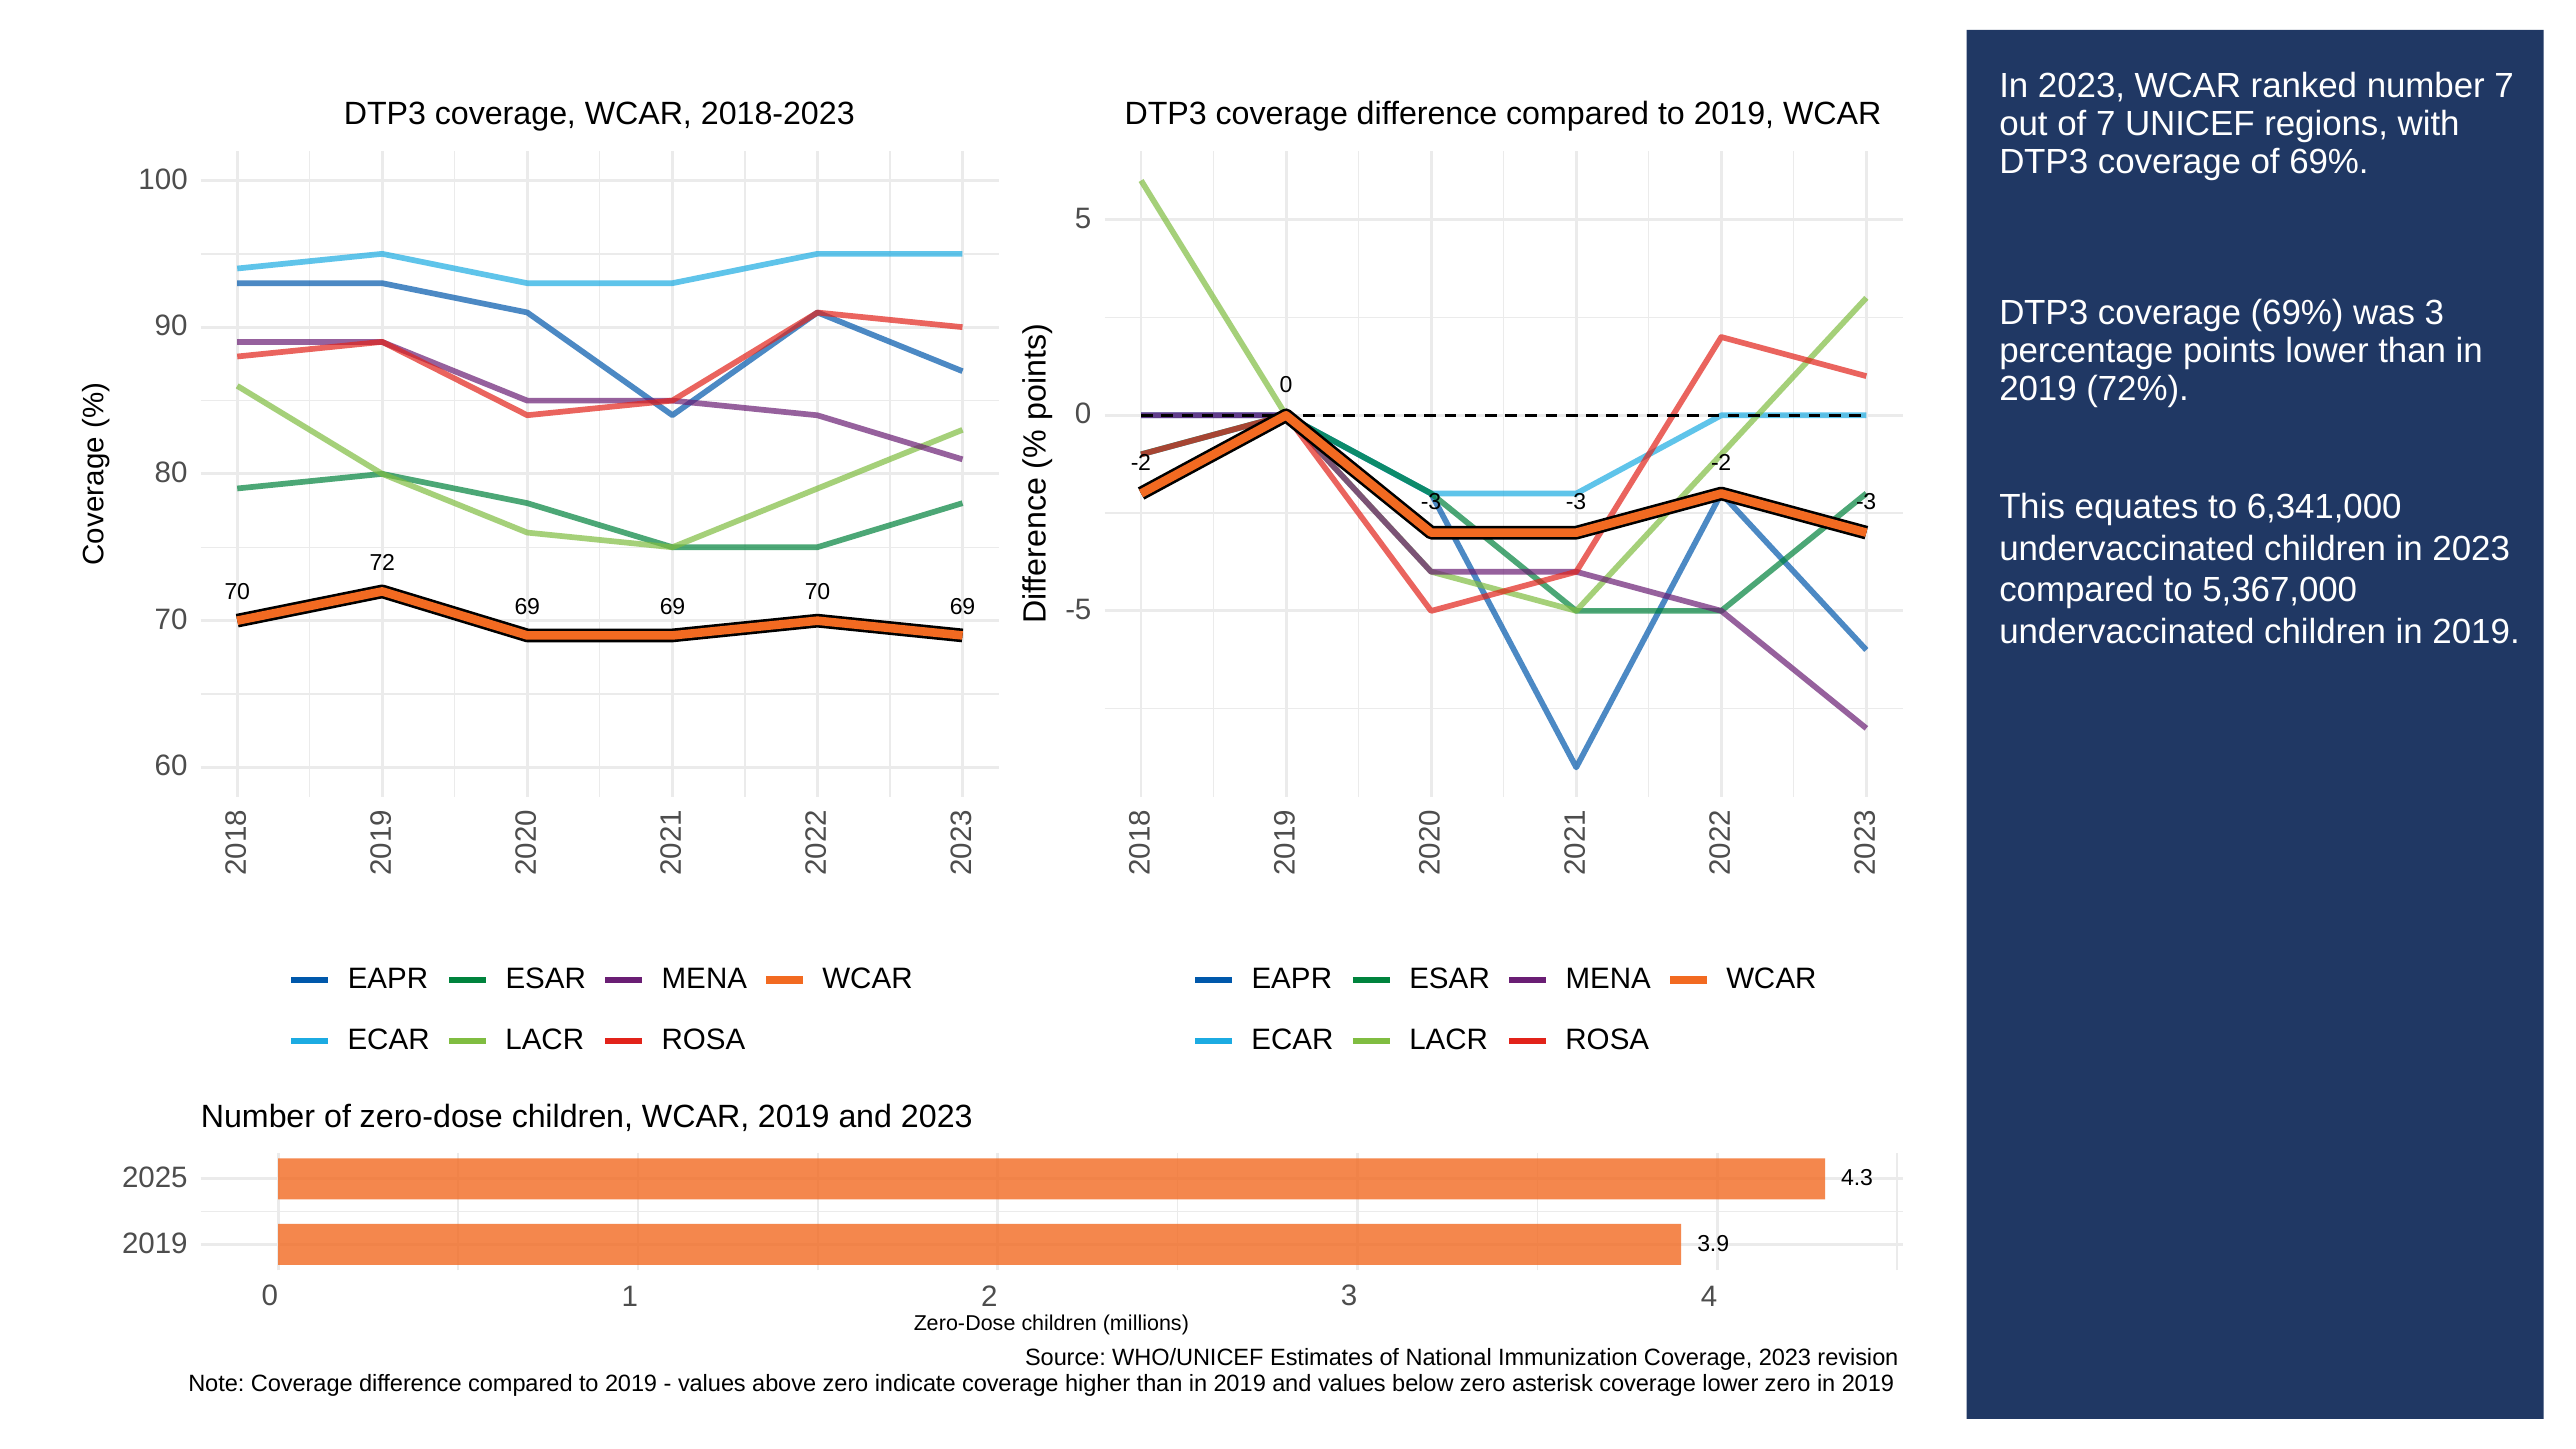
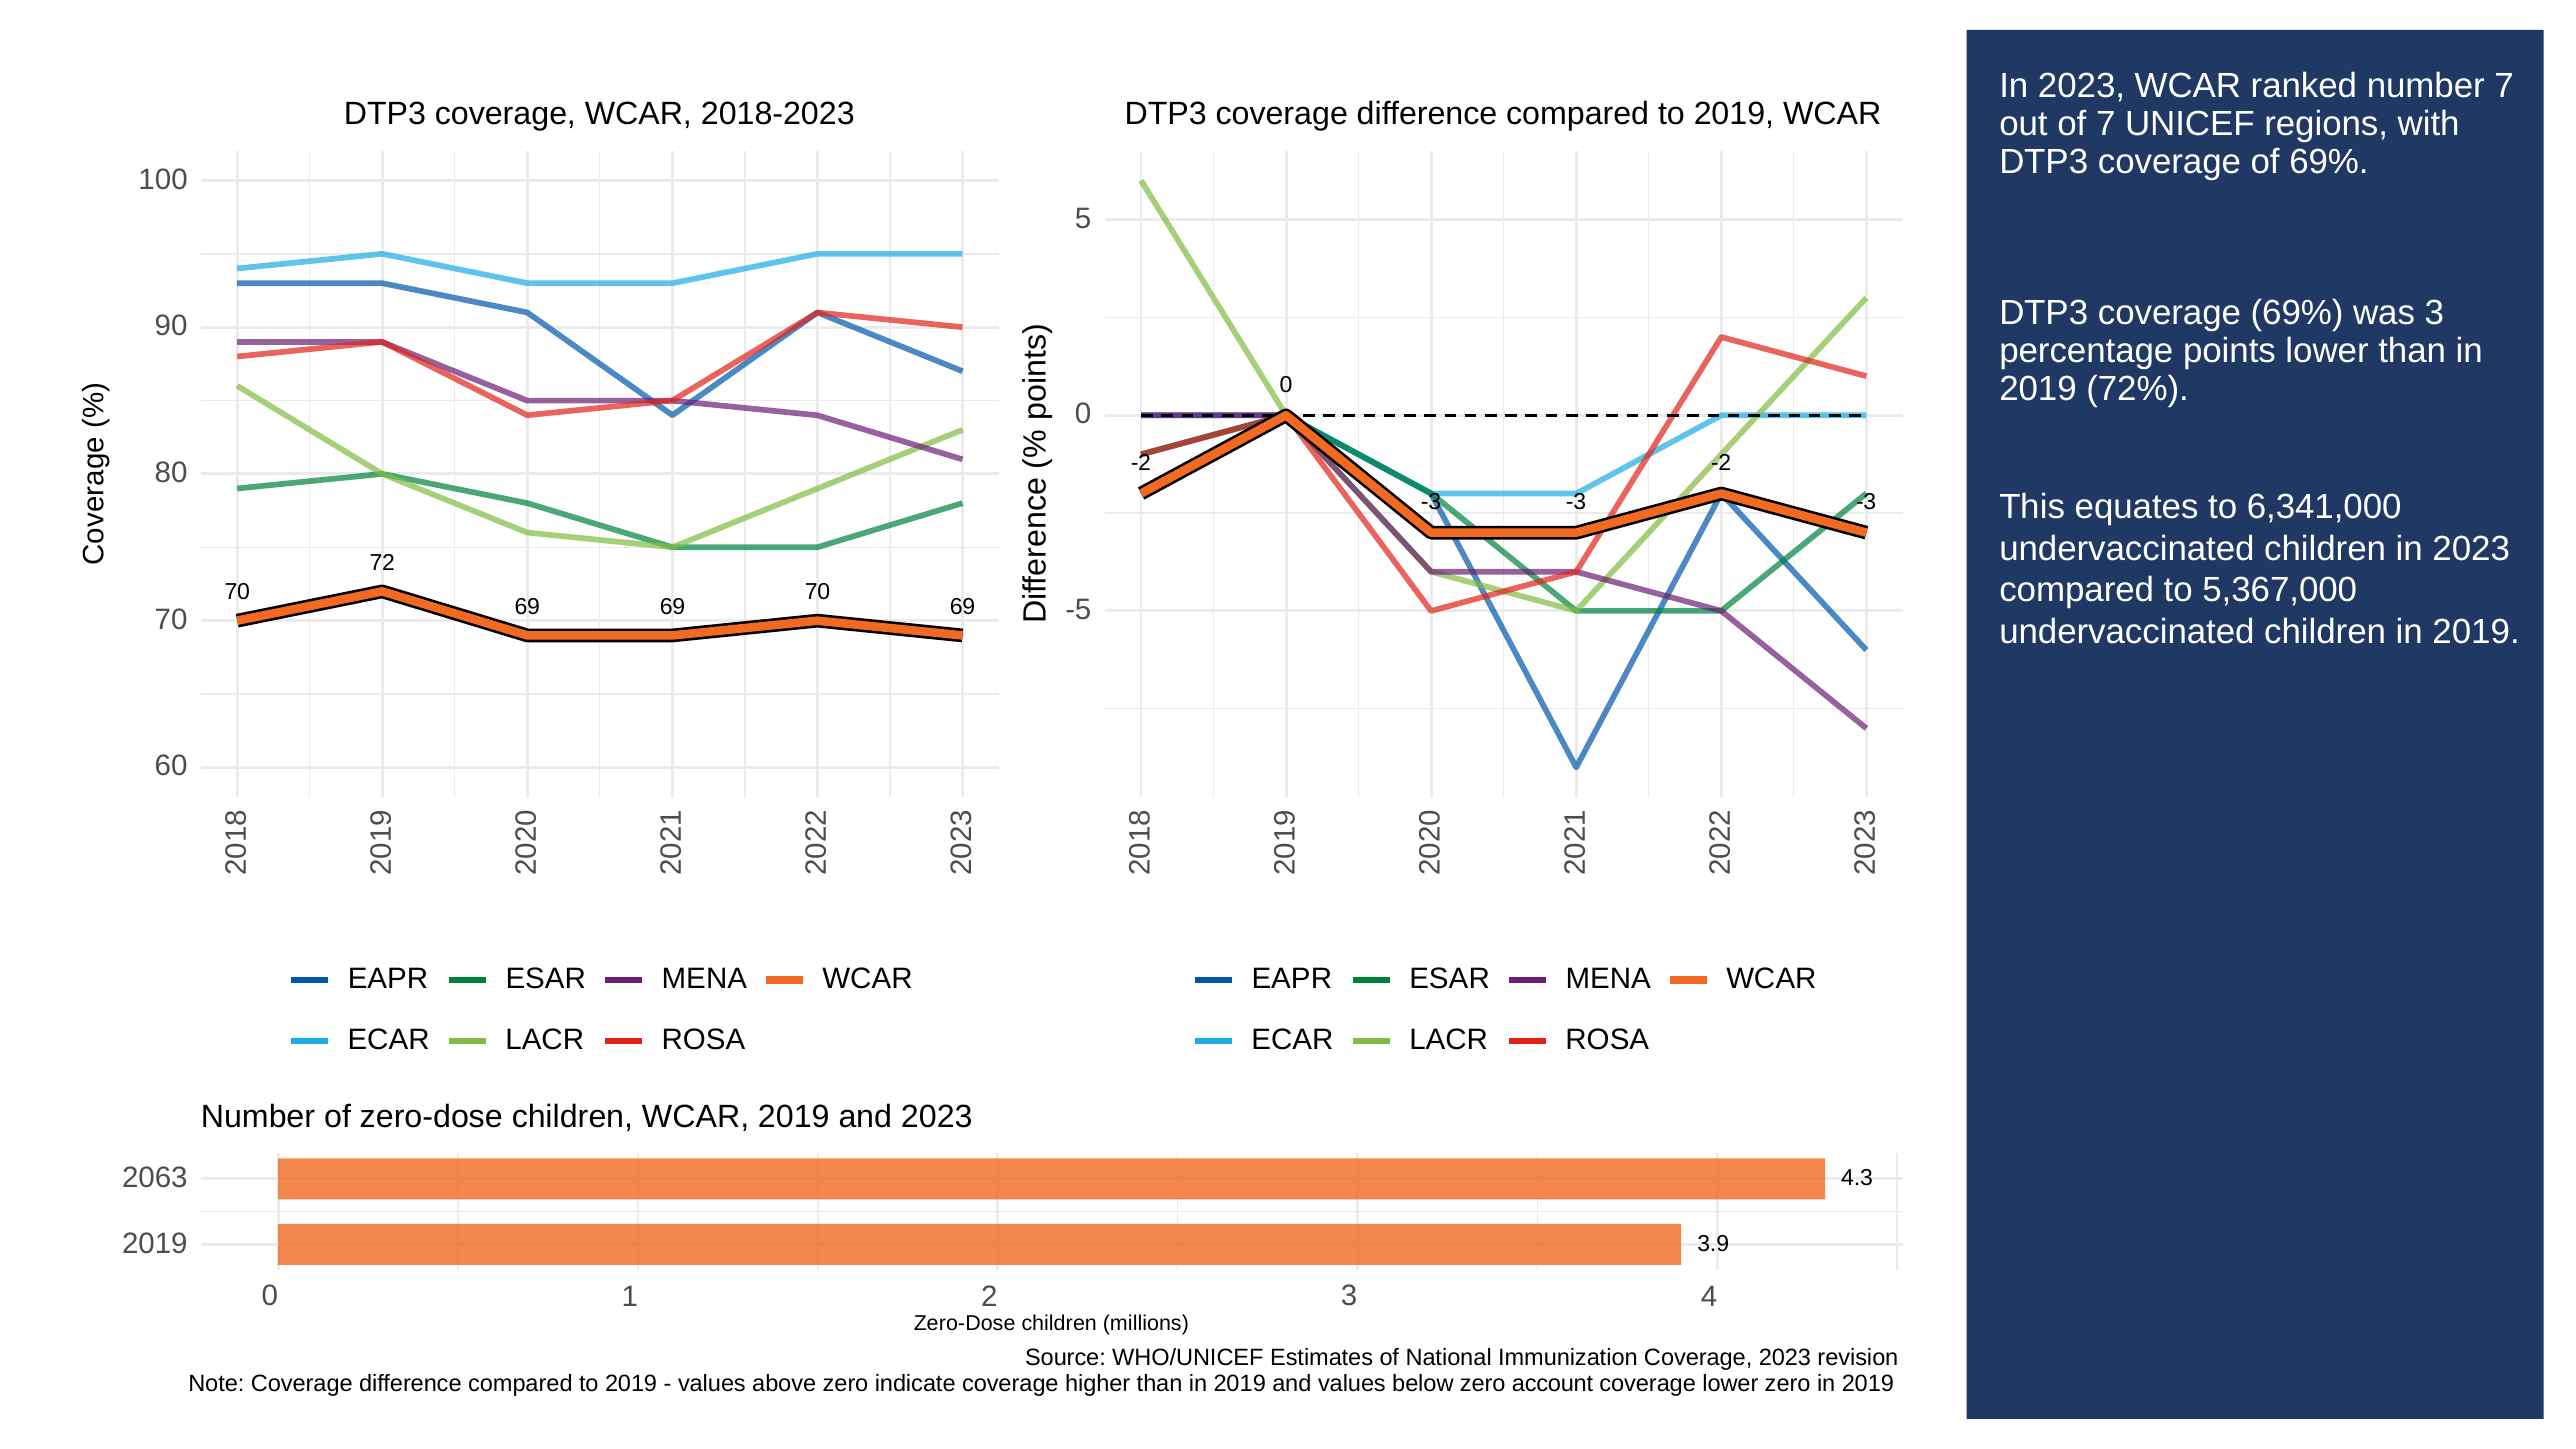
2025: 2025 -> 2063 (155, 1178)
asterisk: asterisk -> account (1553, 1383)
